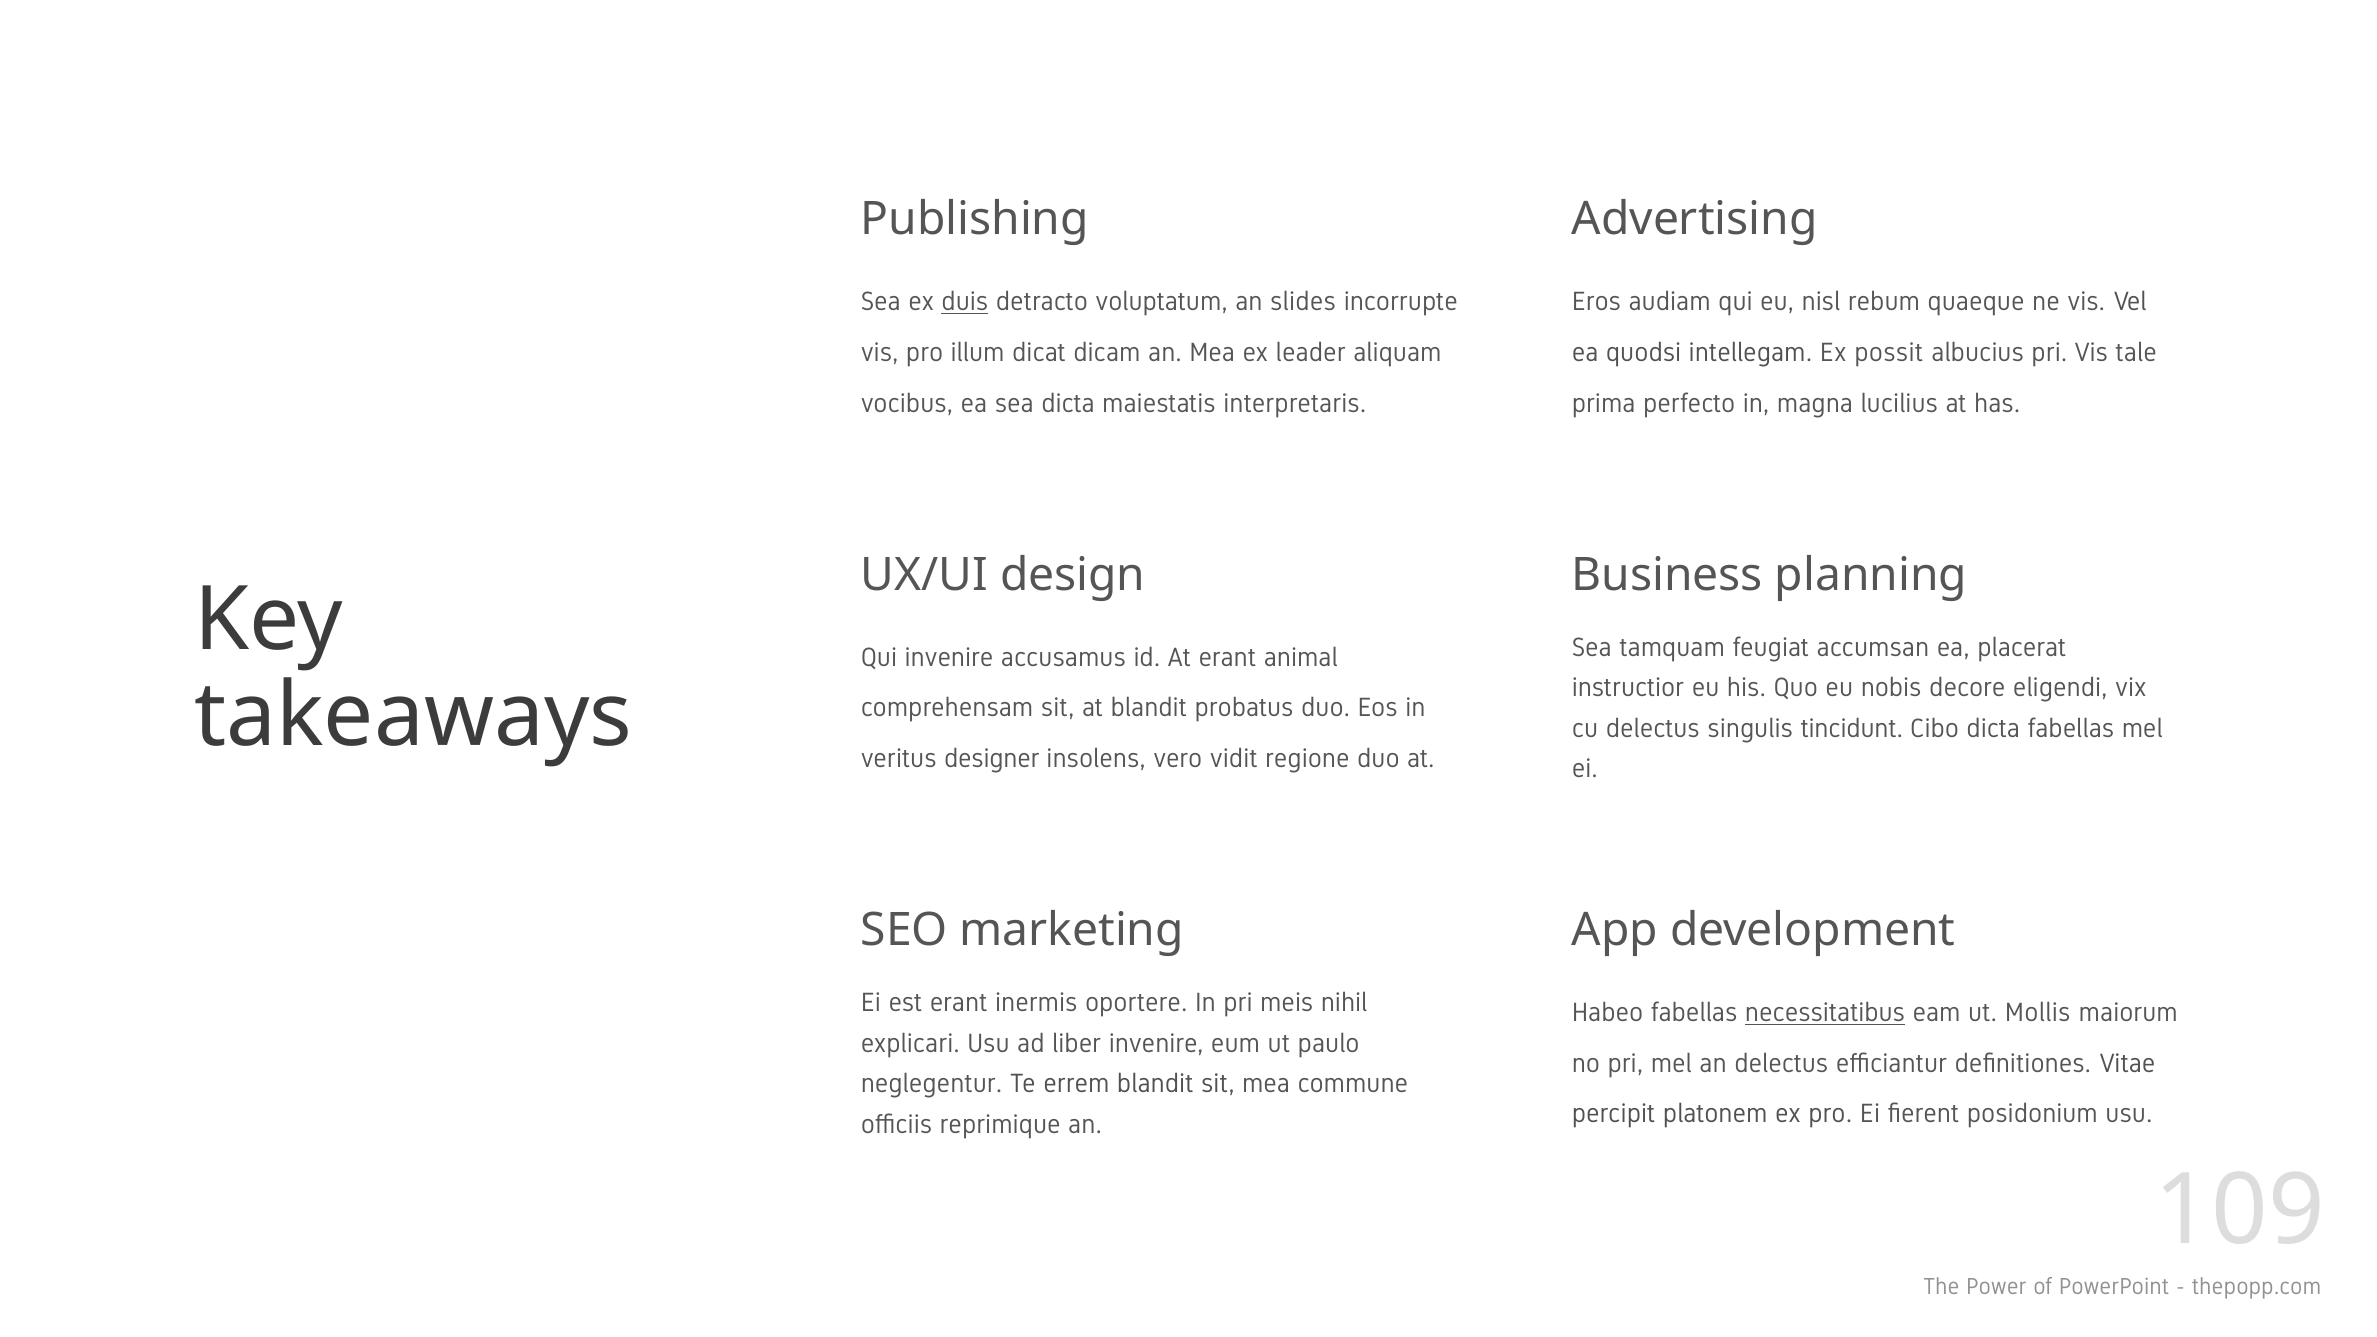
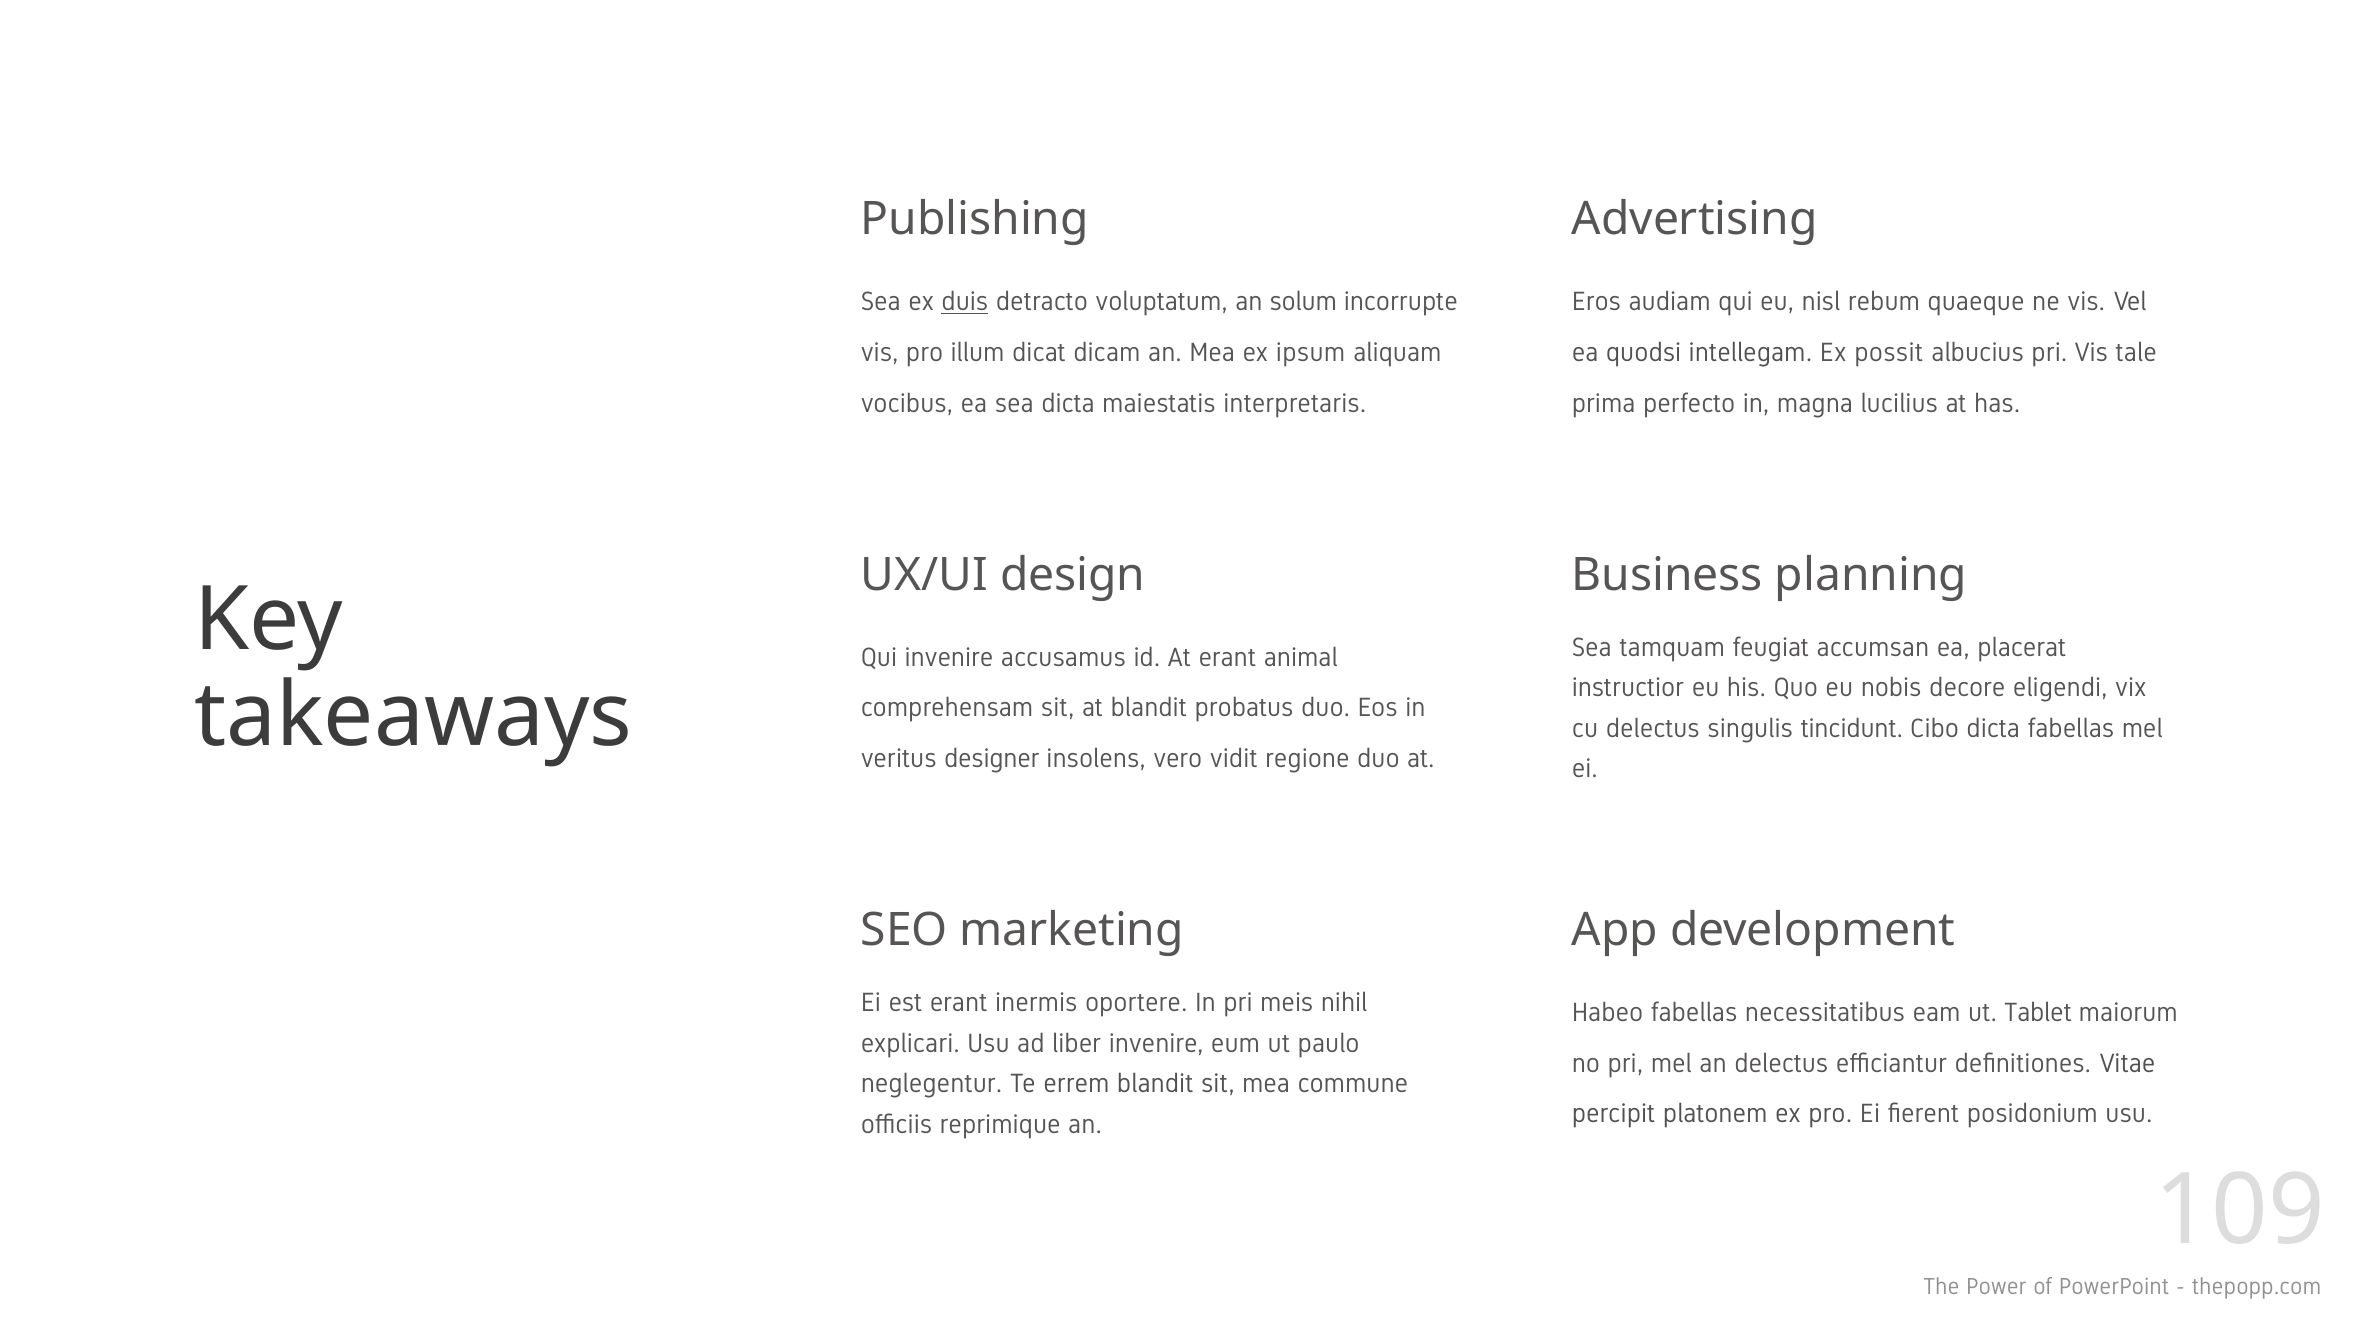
slides: slides -> solum (1303, 302)
leader: leader -> ipsum (1311, 353)
necessitatibus underline: present -> none (1825, 1013)
Mollis: Mollis -> Tablet (2038, 1013)
